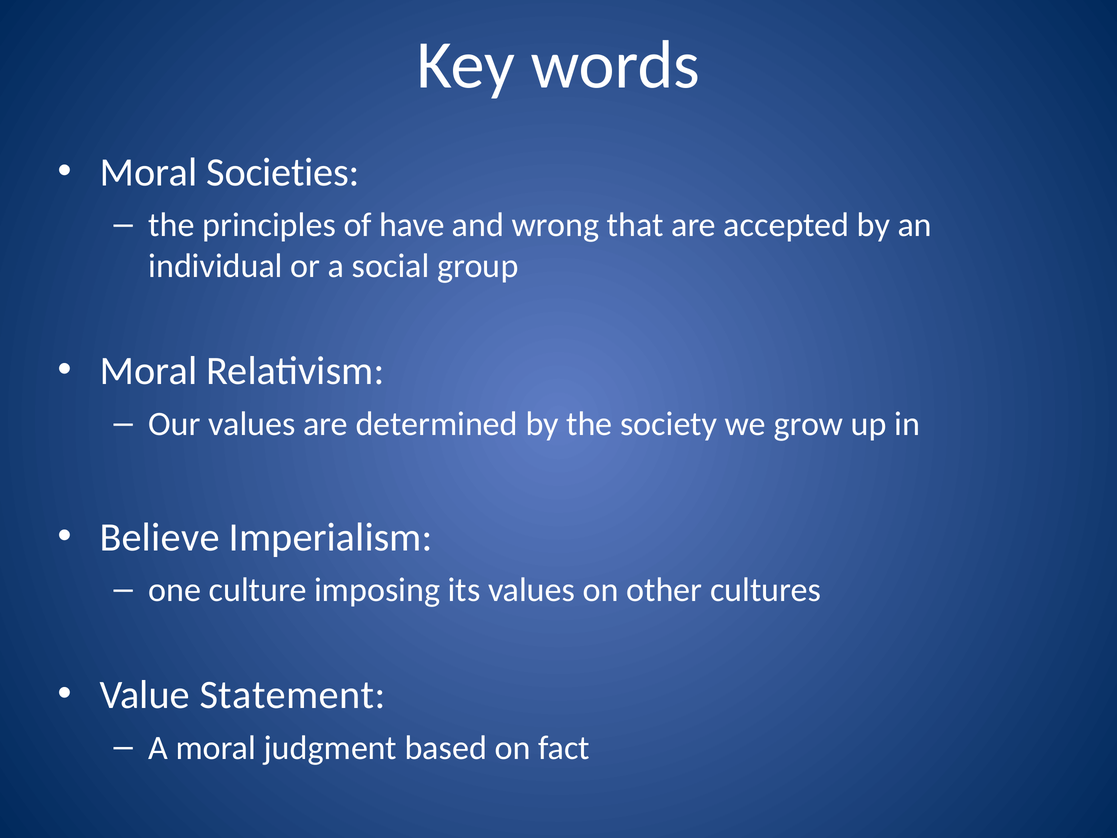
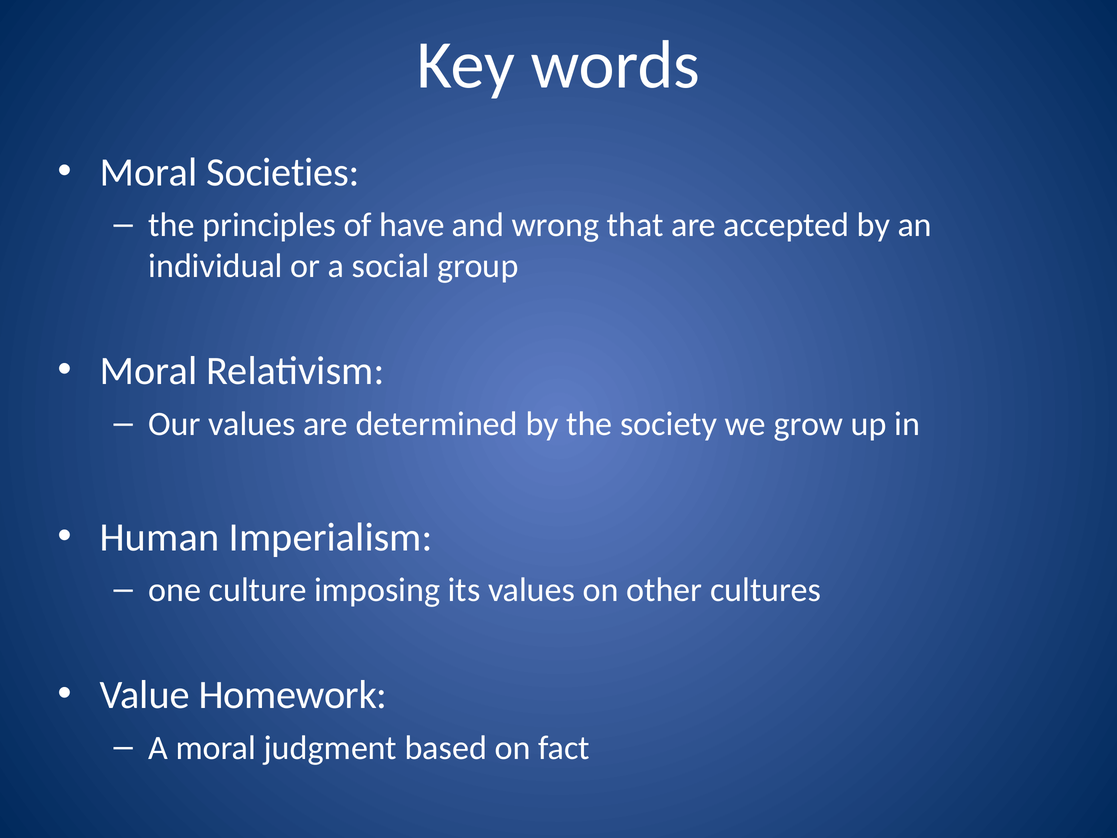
Believe: Believe -> Human (160, 537)
Statement: Statement -> Homework (293, 695)
